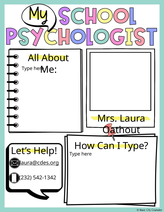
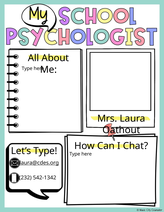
I Type: Type -> Chat (135, 146)
Let’s Help: Help -> Type (45, 151)
